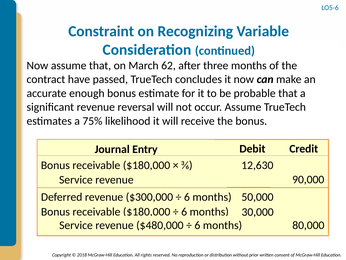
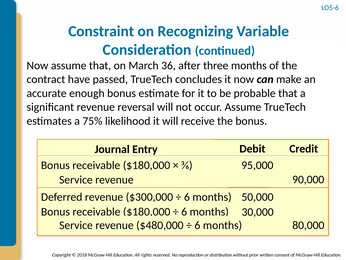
62: 62 -> 36 (168, 65)
12,630: 12,630 -> 95,000 (257, 165)
